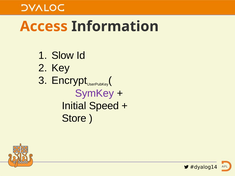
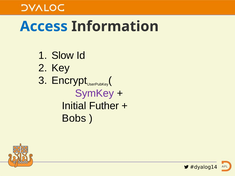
Access colour: orange -> blue (44, 26)
Speed: Speed -> Futher (104, 106)
Store: Store -> Bobs (74, 119)
